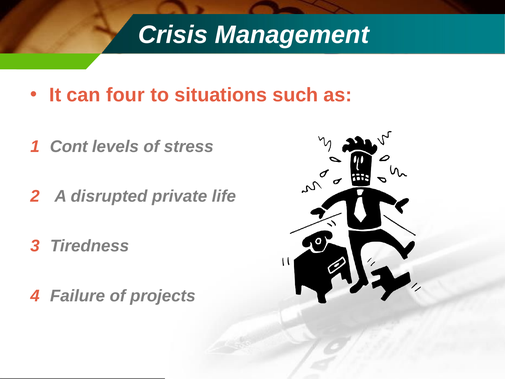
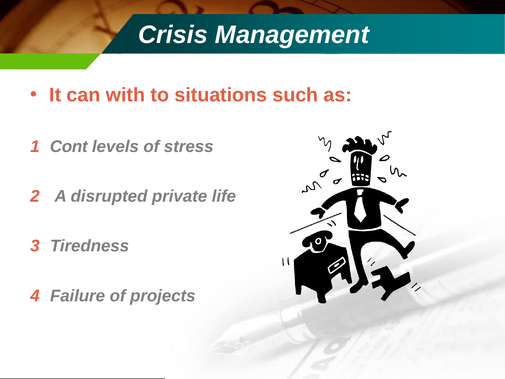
four: four -> with (126, 95)
